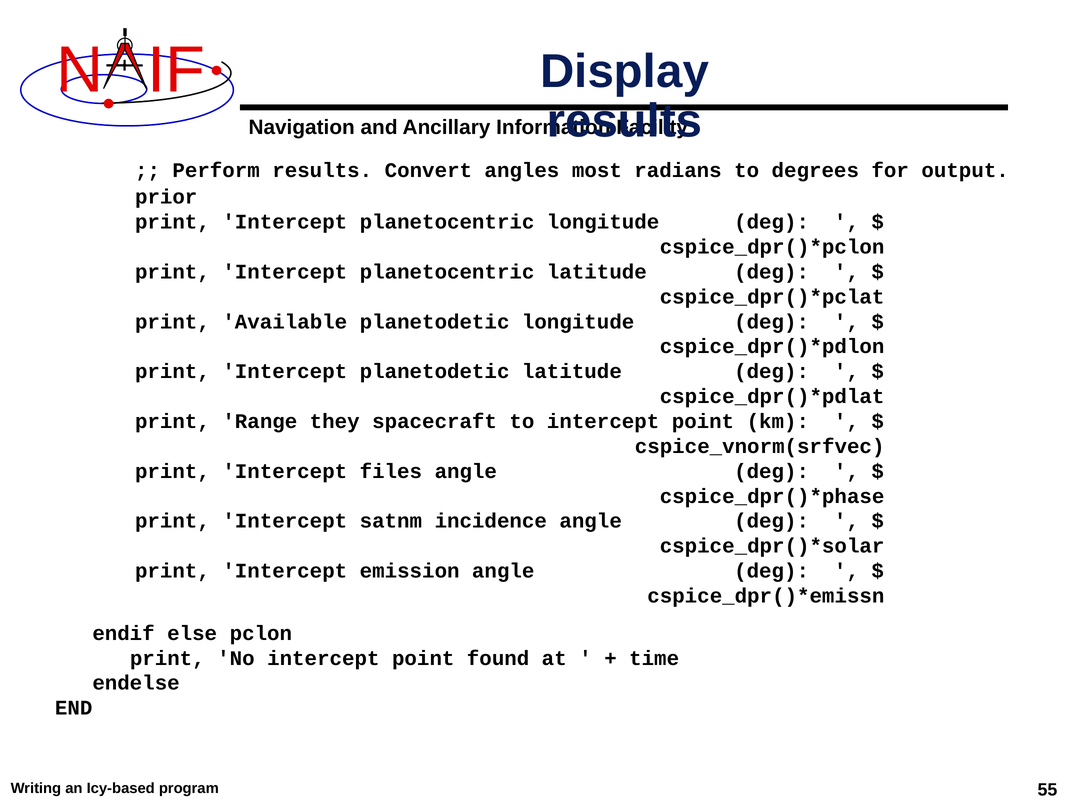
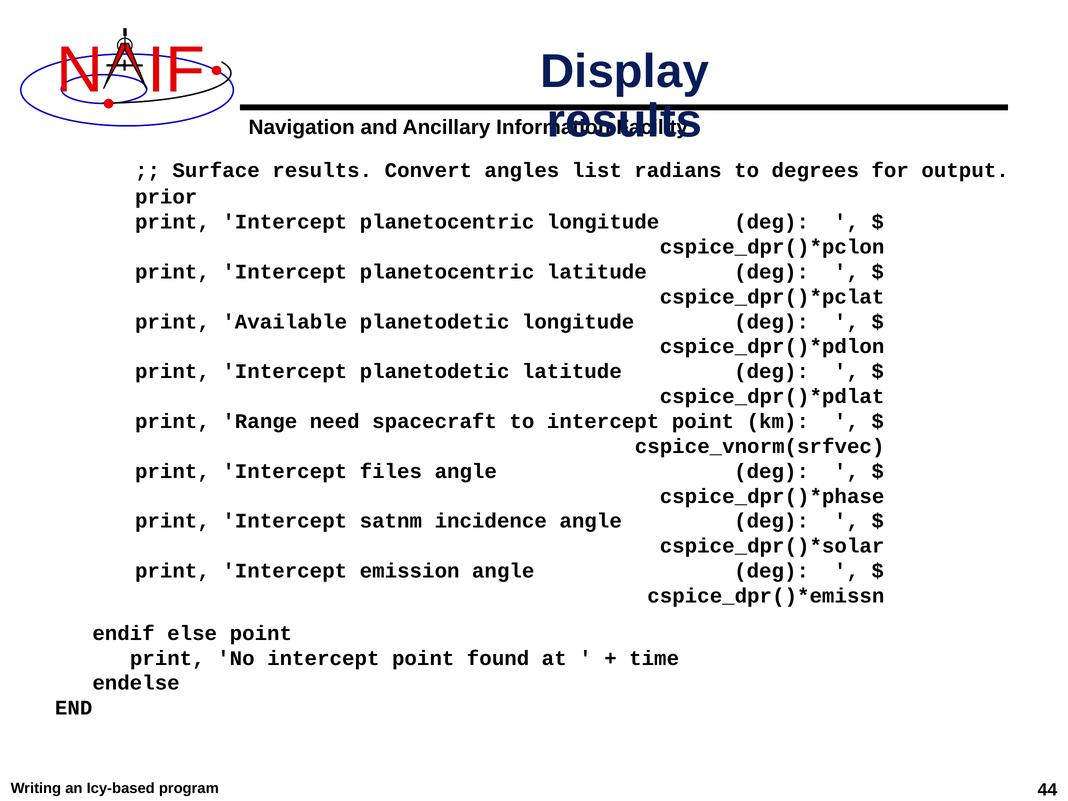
Perform: Perform -> Surface (216, 170)
most: most -> list (597, 170)
they: they -> need (335, 421)
else pclon: pclon -> point (261, 633)
55: 55 -> 44 (1047, 790)
